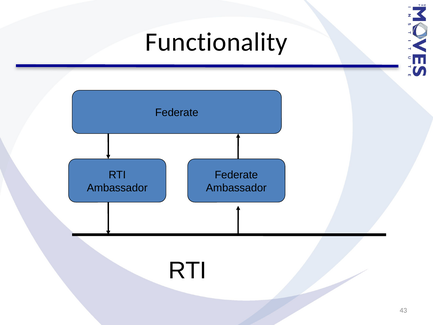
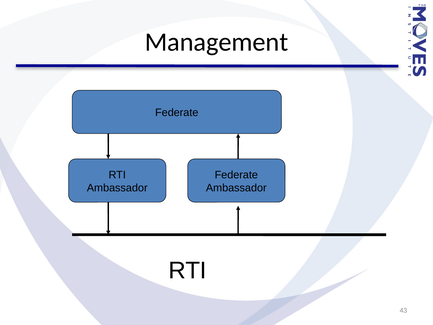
Functionality: Functionality -> Management (216, 42)
